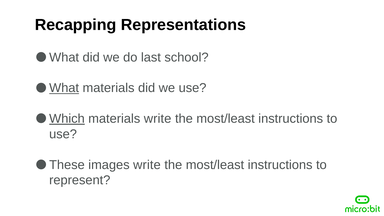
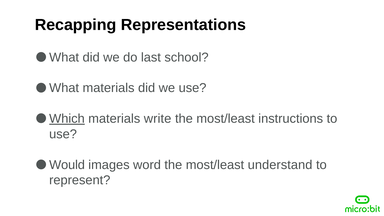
What underline: present -> none (64, 88)
These: These -> Would (67, 165)
images write: write -> word (147, 165)
instructions: instructions -> understand (280, 165)
